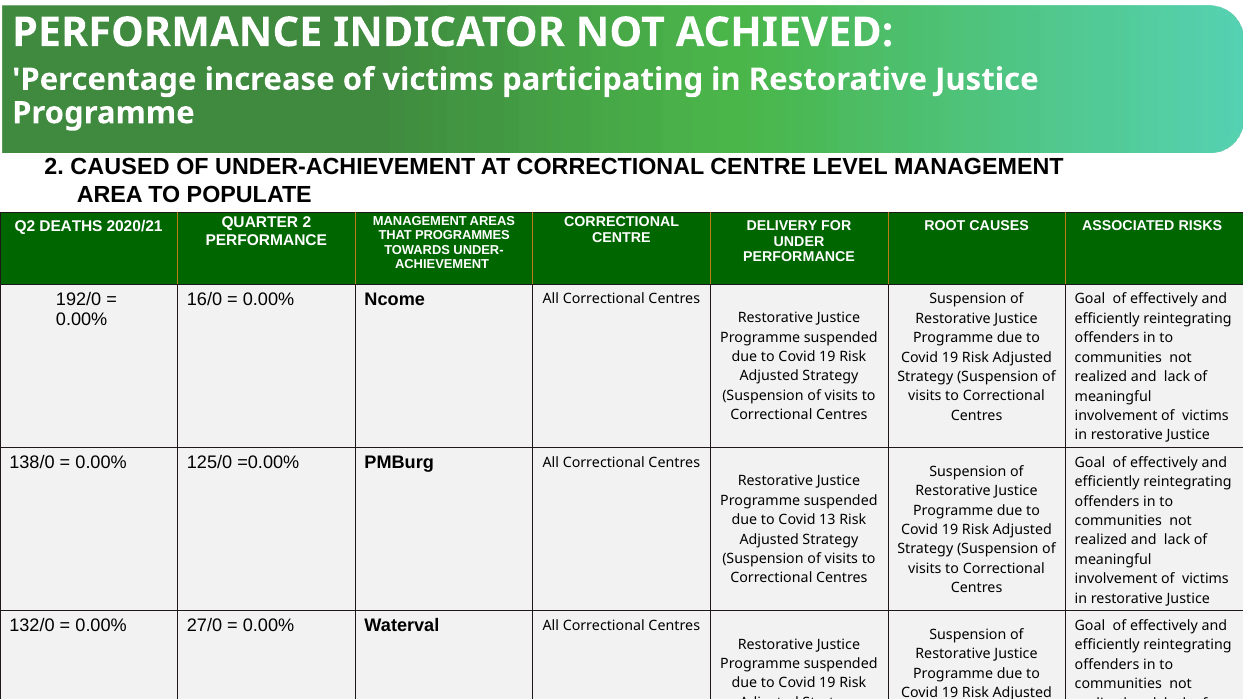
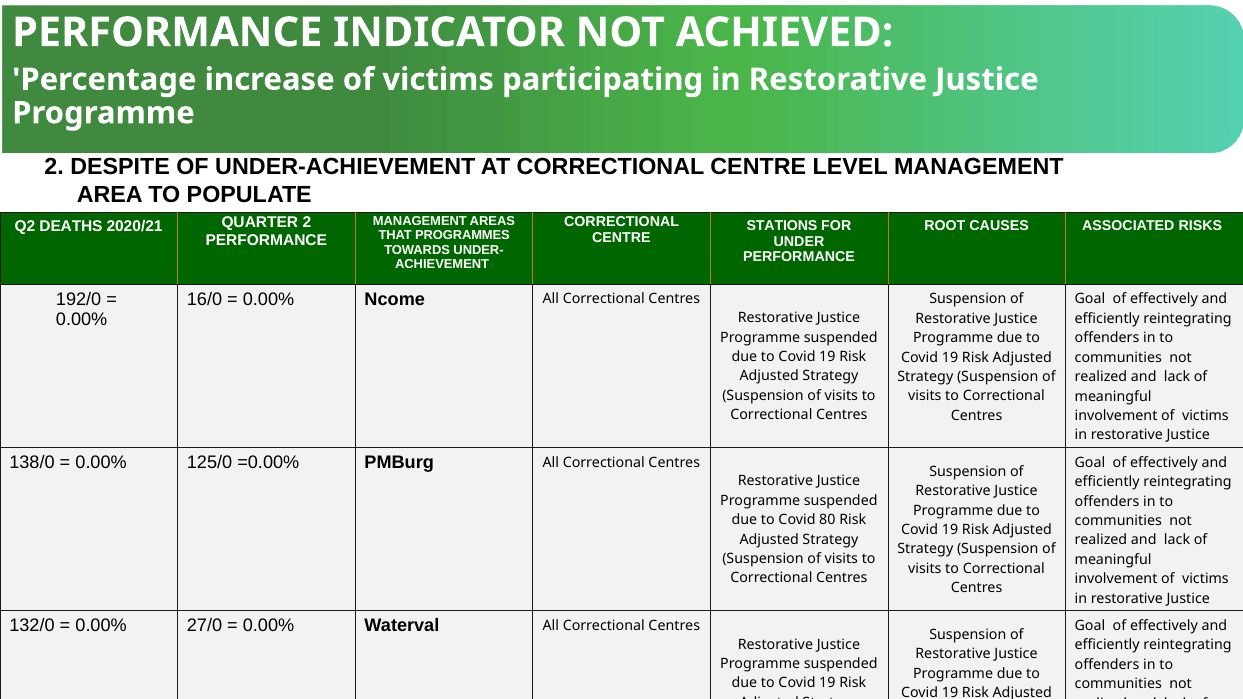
CAUSED: CAUSED -> DESPITE (120, 167)
DELIVERY: DELIVERY -> STATIONS (782, 226)
13: 13 -> 80 (827, 520)
